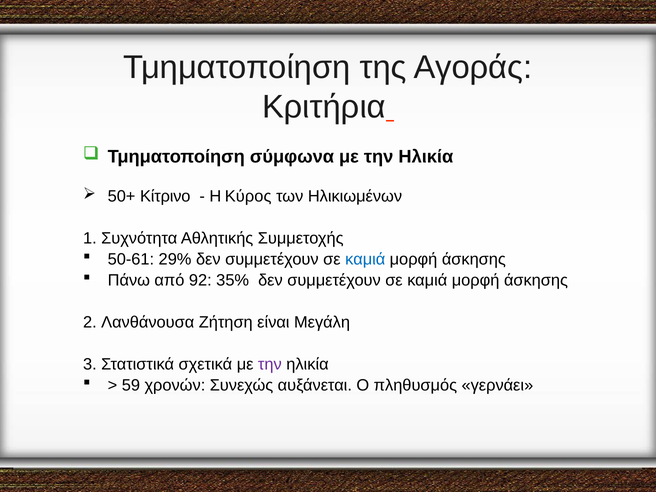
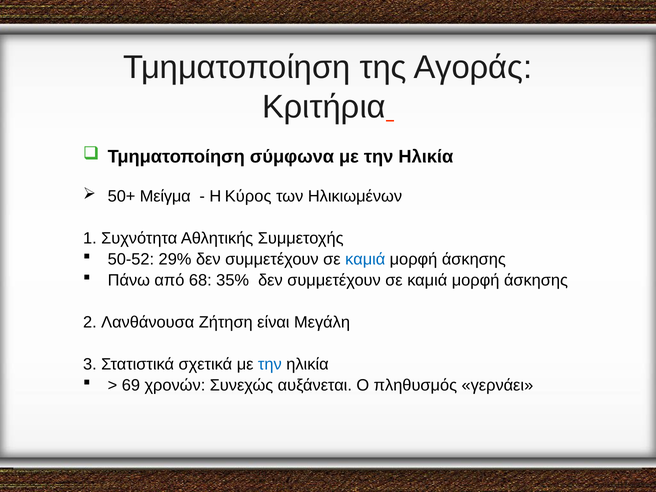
Κίτρινο: Κίτρινο -> Μείγμα (165, 196)
50-61: 50-61 -> 50-52 (131, 259)
92: 92 -> 68 (200, 280)
την colour: purple -> blue (270, 364)
59: 59 -> 69 (131, 385)
